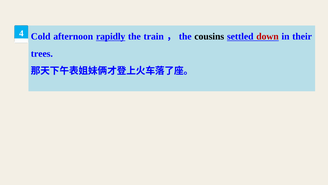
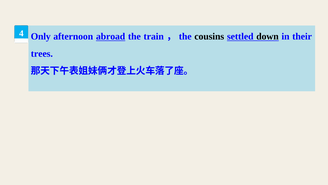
Cold: Cold -> Only (41, 36)
rapidly: rapidly -> abroad (111, 36)
down colour: red -> black (267, 36)
